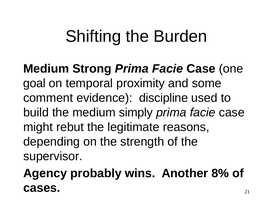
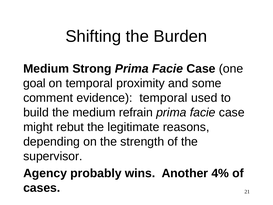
evidence discipline: discipline -> temporal (163, 98)
simply: simply -> refrain (136, 112)
8%: 8% -> 4% (220, 173)
